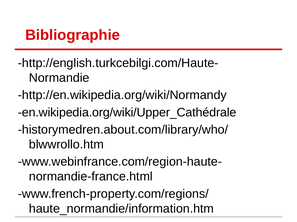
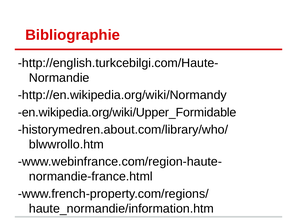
en.wikipedia.org/wiki/Upper_Cathédrale: en.wikipedia.org/wiki/Upper_Cathédrale -> en.wikipedia.org/wiki/Upper_Formidable (127, 113)
